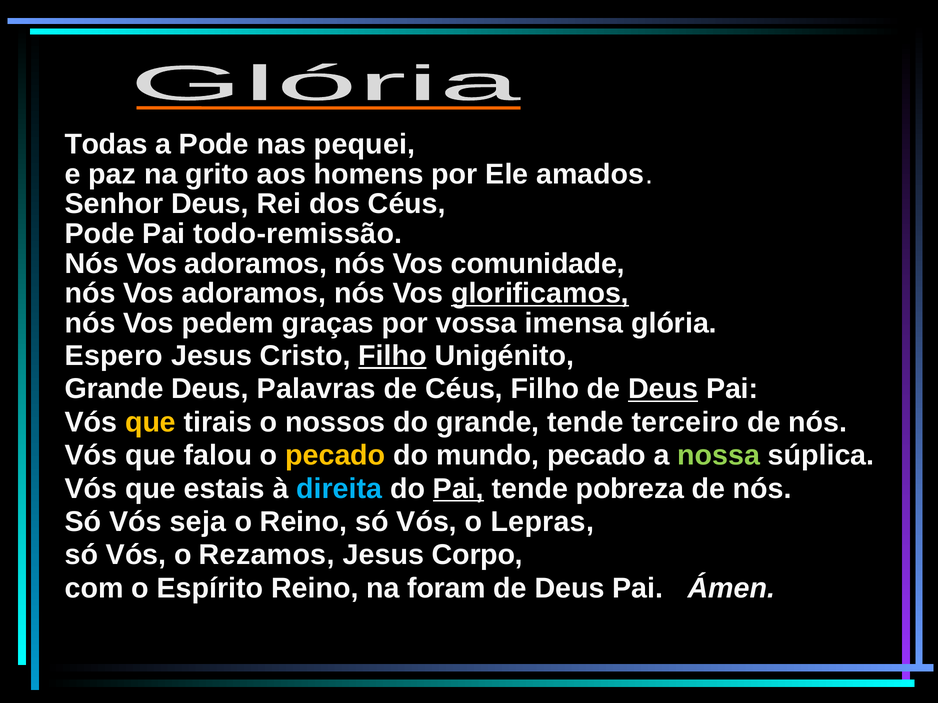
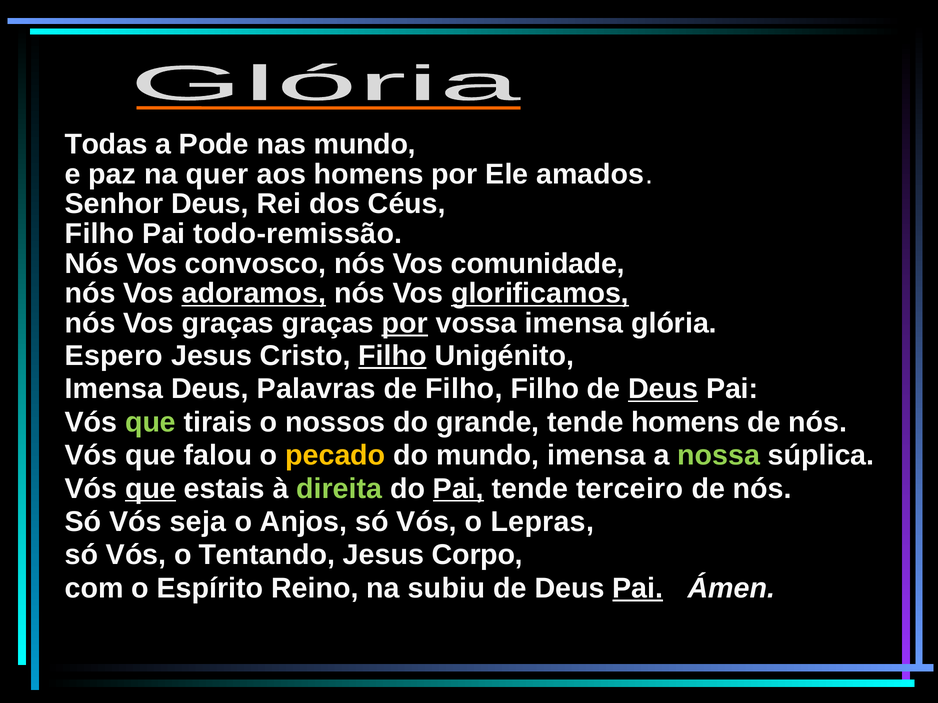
nas pequei: pequei -> mundo (365, 145)
grito: grito -> quer (217, 174)
Pode: Pode -> Filho (100, 234)
adoramos: adoramos -> convosco (256, 264)
adoramos underline: none -> present (254, 294)
Vos pedem: pedem -> graças (228, 323)
por underline: none -> present (405, 323)
Grande: Grande -> Imensa (114, 389)
de Céus: Céus -> Filho (464, 389)
que colour: yellow -> light green (150, 422)
tende terceiro: terceiro -> homens (685, 422)
mundo pecado: pecado -> imensa (596, 456)
que underline: none -> present (150, 489)
direita colour: light blue -> light green (339, 489)
pobreza: pobreza -> terceiro (630, 489)
o Reino: Reino -> Anjos (304, 522)
Rezamos: Rezamos -> Tentando (267, 555)
foram: foram -> subiu (446, 589)
Pai underline: none -> present (638, 589)
